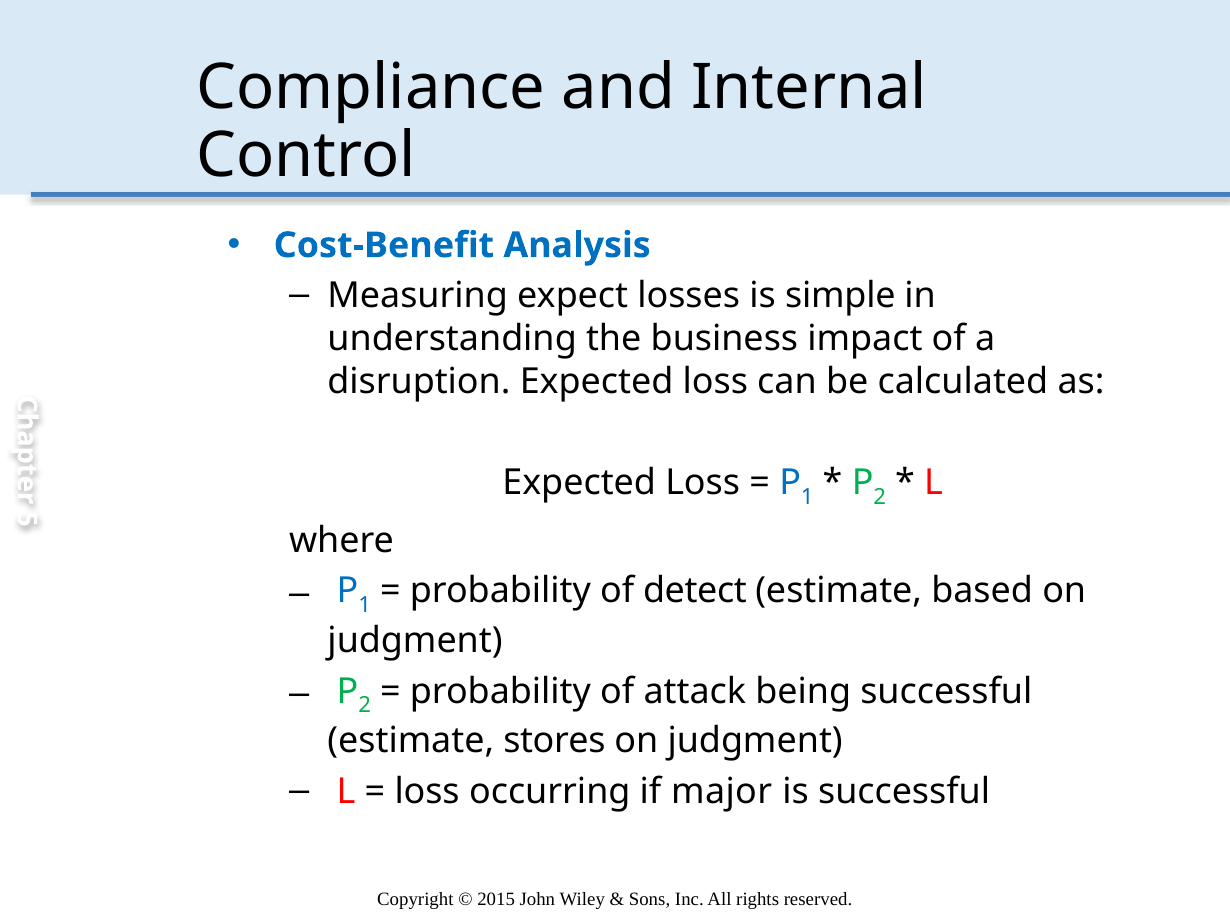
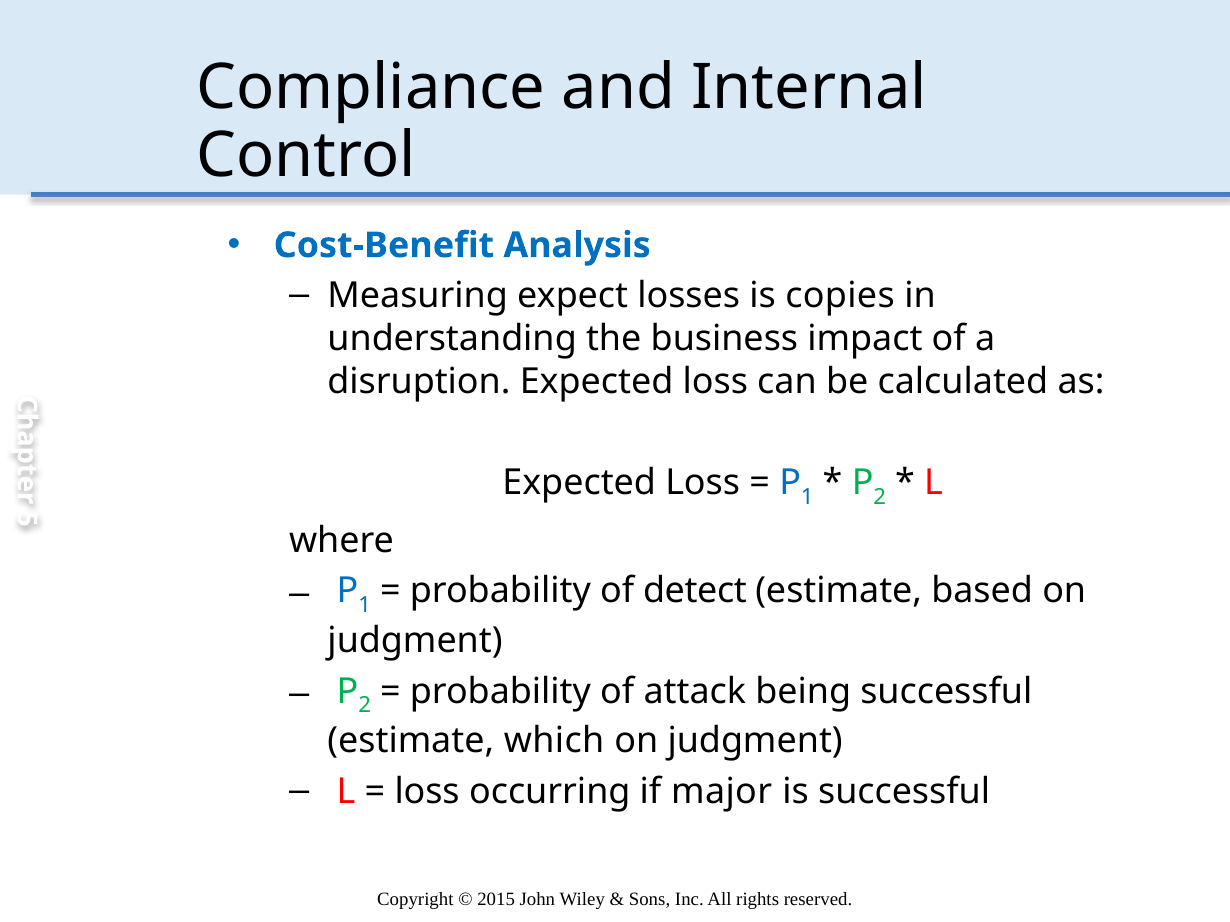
simple: simple -> copies (840, 296)
stores: stores -> which (554, 741)
